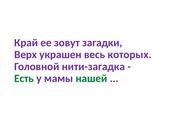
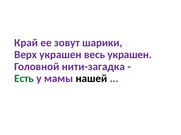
загадки: загадки -> шарики (102, 43)
весь которых: которых -> украшен (130, 55)
нашей colour: green -> black (91, 79)
